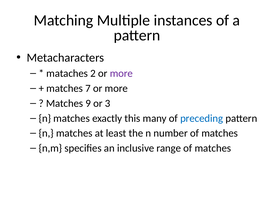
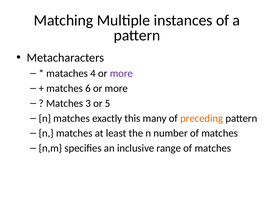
2: 2 -> 4 (93, 73)
7: 7 -> 6 (88, 88)
9: 9 -> 3 (88, 103)
3: 3 -> 5 (108, 103)
preceding colour: blue -> orange (202, 118)
